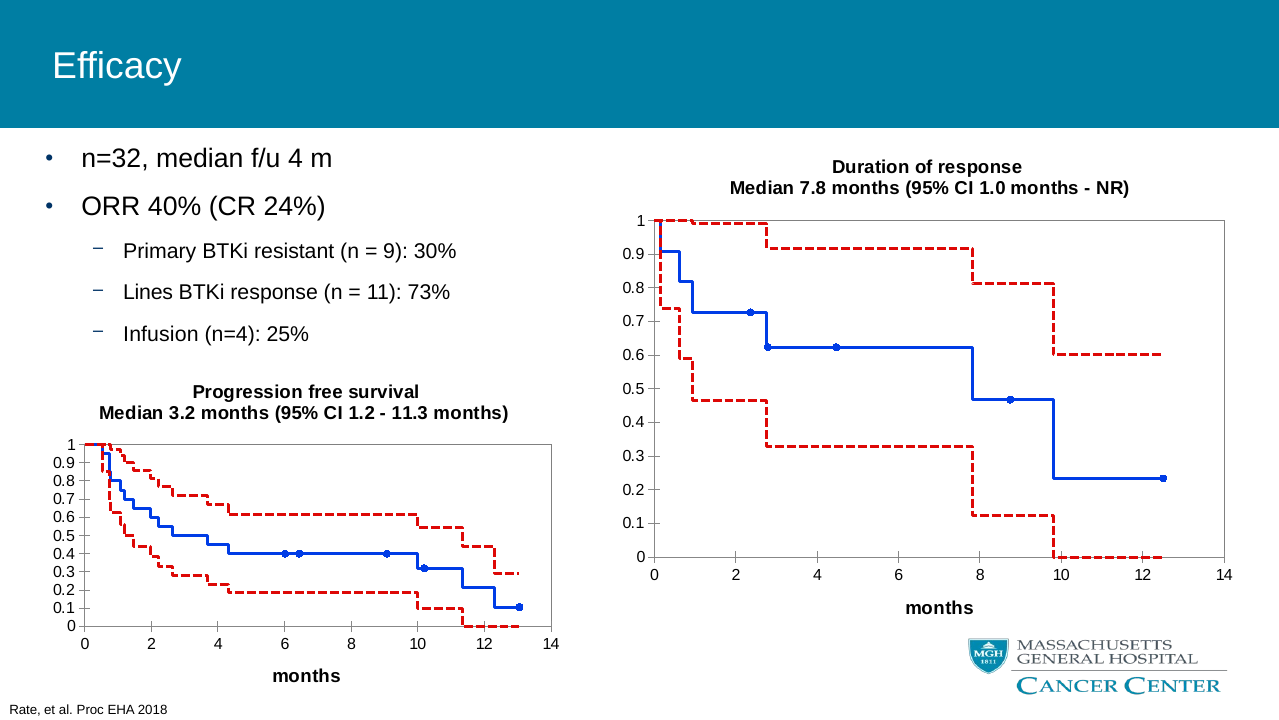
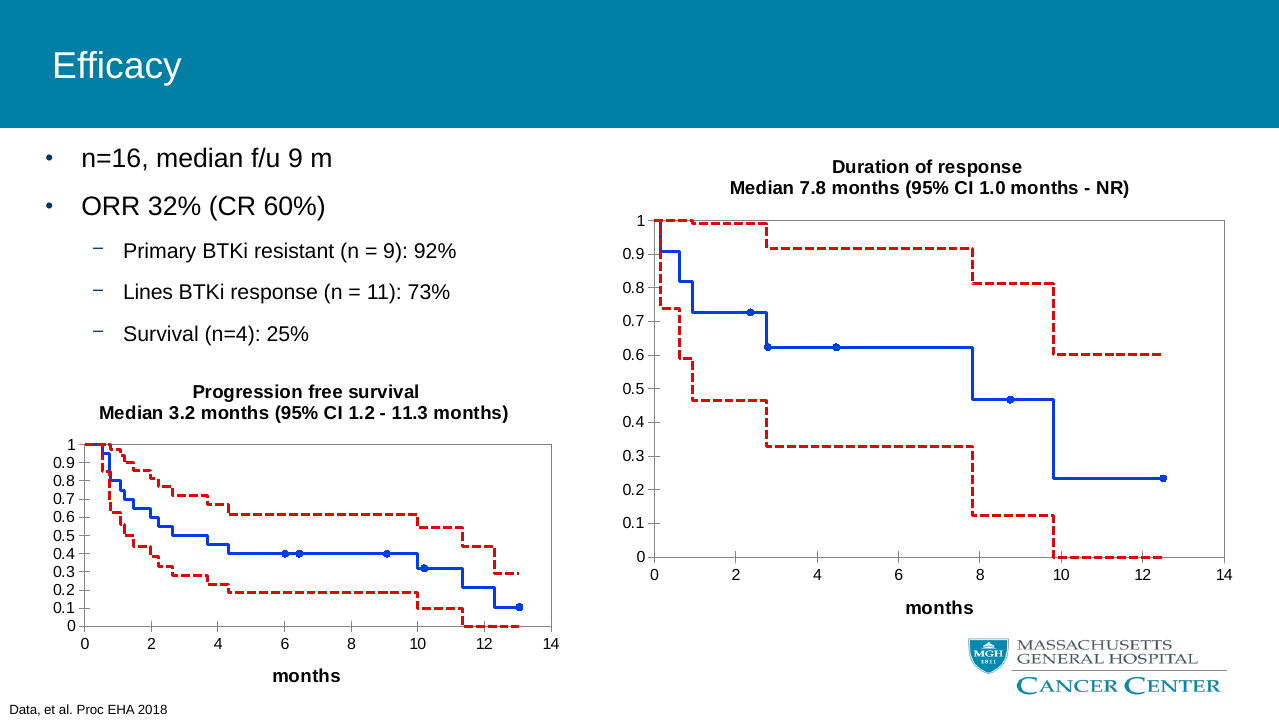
n=32: n=32 -> n=16 (115, 159)
f/u 4: 4 -> 9 (295, 159)
40%: 40% -> 32% (175, 207)
24%: 24% -> 60% (295, 207)
30%: 30% -> 92% (435, 251)
Infusion: Infusion -> Survival (161, 334)
Rate: Rate -> Data (25, 709)
